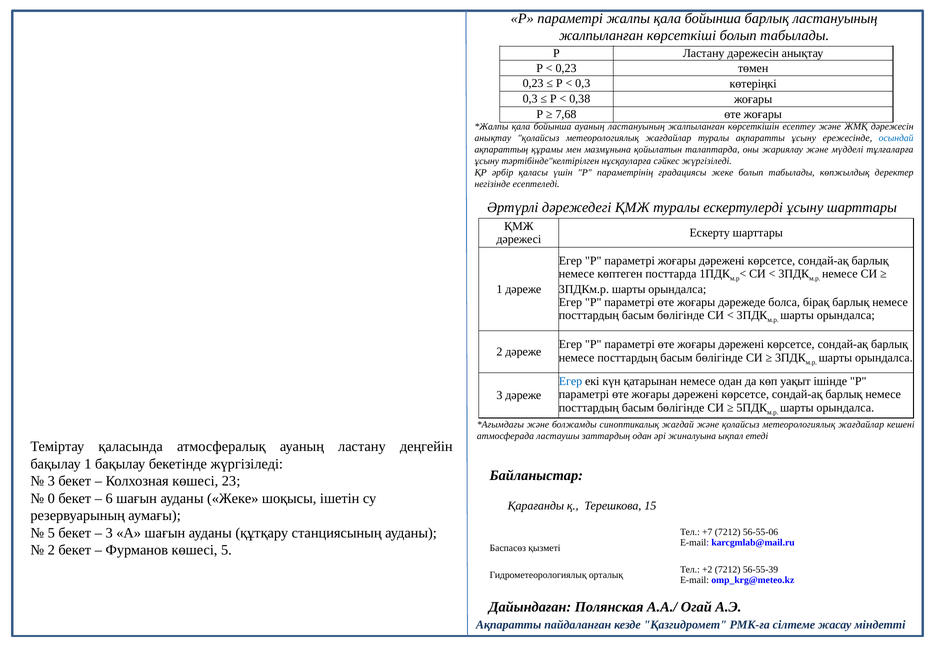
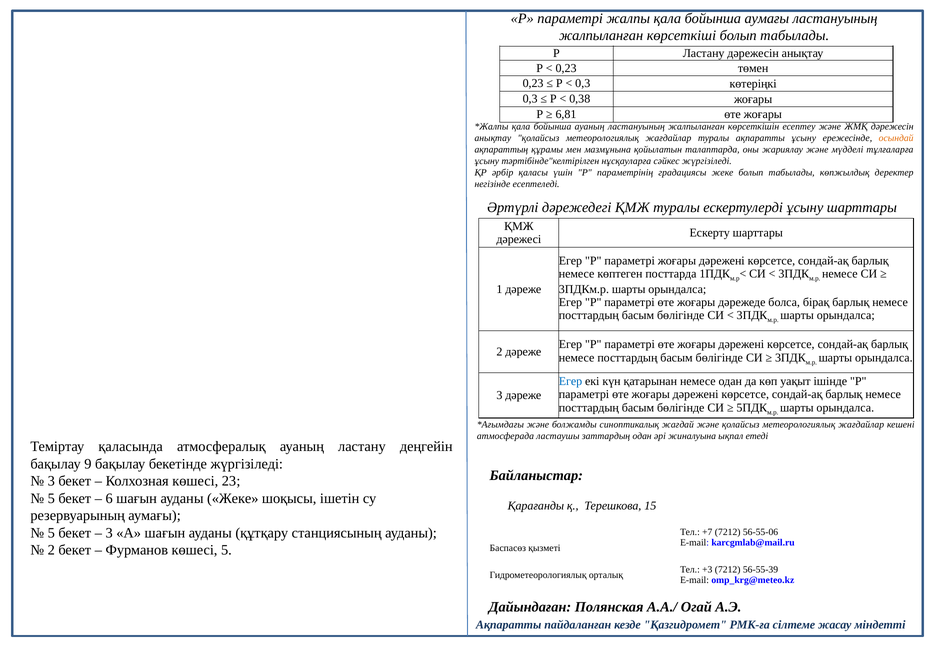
бойынша барлық: барлық -> аумағы (767, 18)
7,68: 7,68 -> 6,81 (566, 114)
осындай colour: blue -> orange (896, 138)
бақылау 1: 1 -> 9 (88, 464)
0: 0 -> 5 (51, 499)
+2: +2 -> +3 (707, 570)
